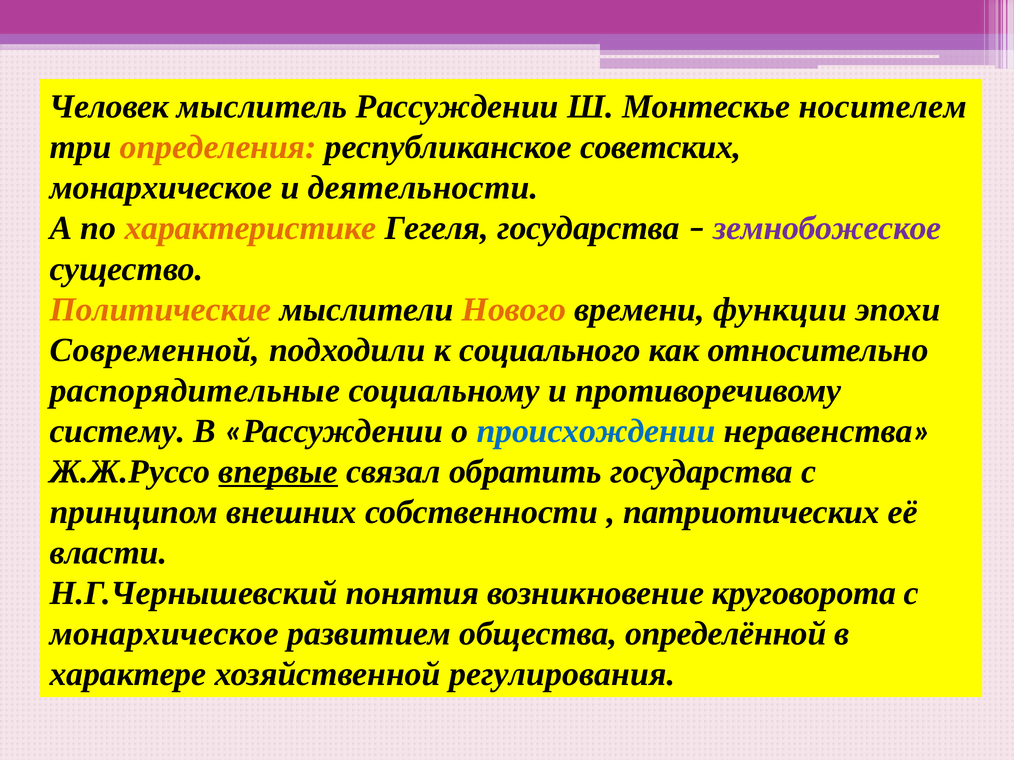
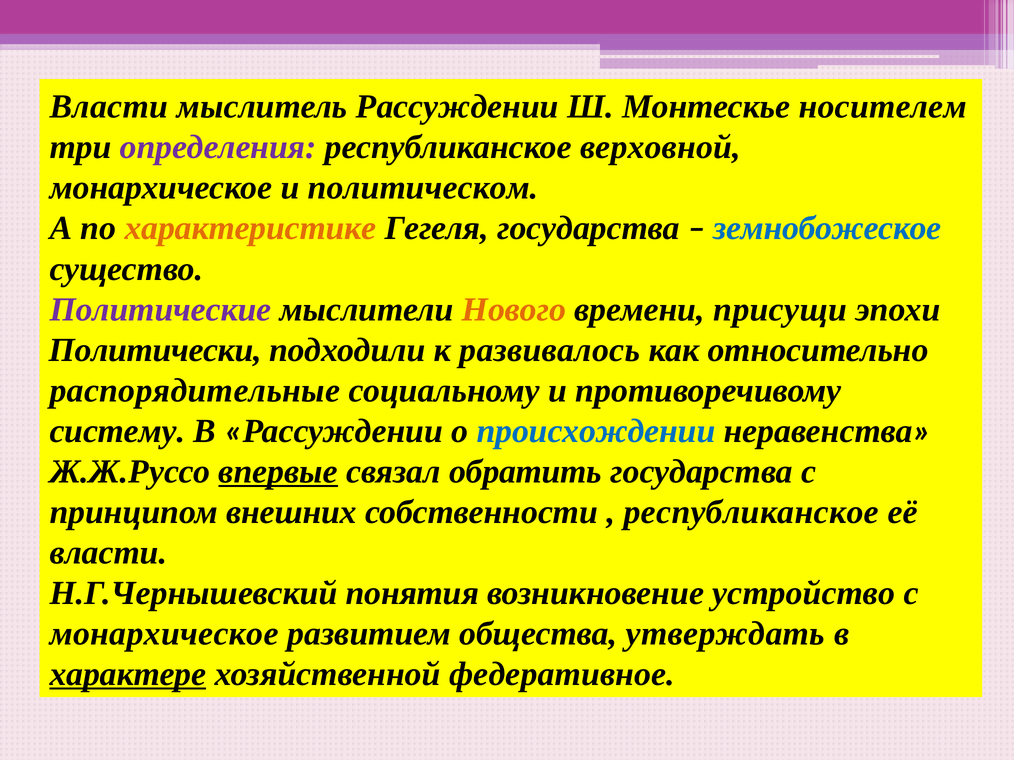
Человек: Человек -> Власти (109, 107)
определения colour: orange -> purple (218, 147)
советских: советских -> верховной (660, 147)
деятельности: деятельности -> политическом (423, 188)
земнобожеское colour: purple -> blue (827, 228)
Политические colour: orange -> purple (160, 310)
функции: функции -> присущи (780, 310)
Современной: Современной -> Политически (155, 350)
социального: социального -> развивалось (550, 350)
патриотических: патриотических -> республиканское (751, 512)
круговорота: круговорота -> устройство (804, 594)
определённой: определённой -> утверждать (725, 634)
характере underline: none -> present (128, 675)
регулирования: регулирования -> федеративное (562, 675)
